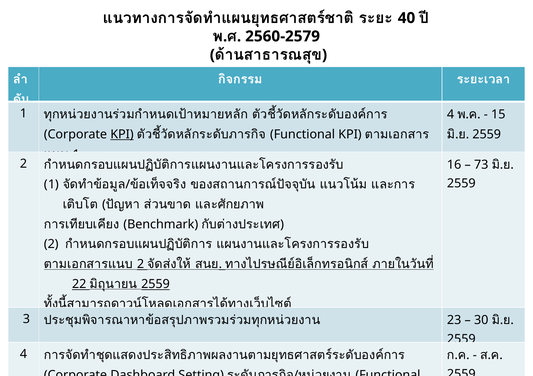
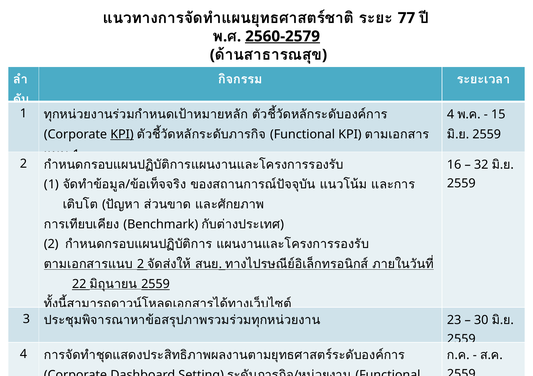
40: 40 -> 77 (406, 18)
2560-2579 underline: none -> present (283, 36)
73: 73 -> 32 (481, 165)
